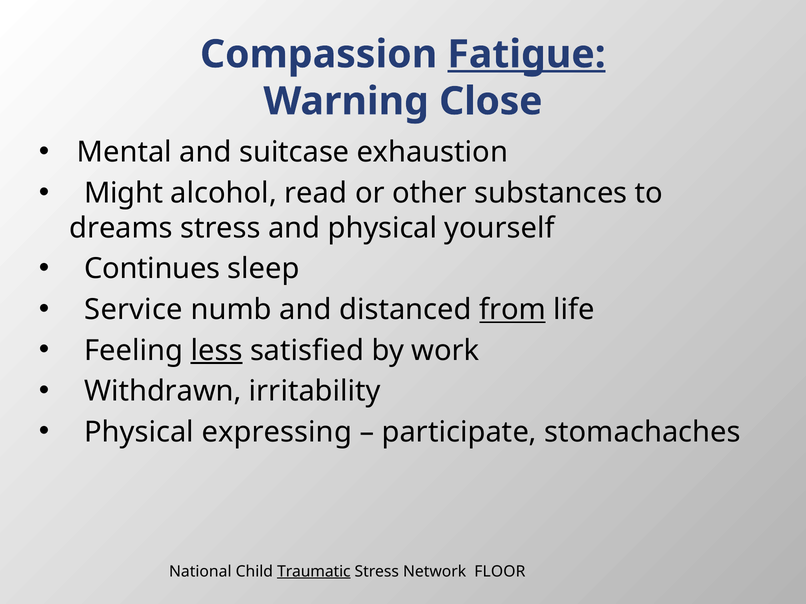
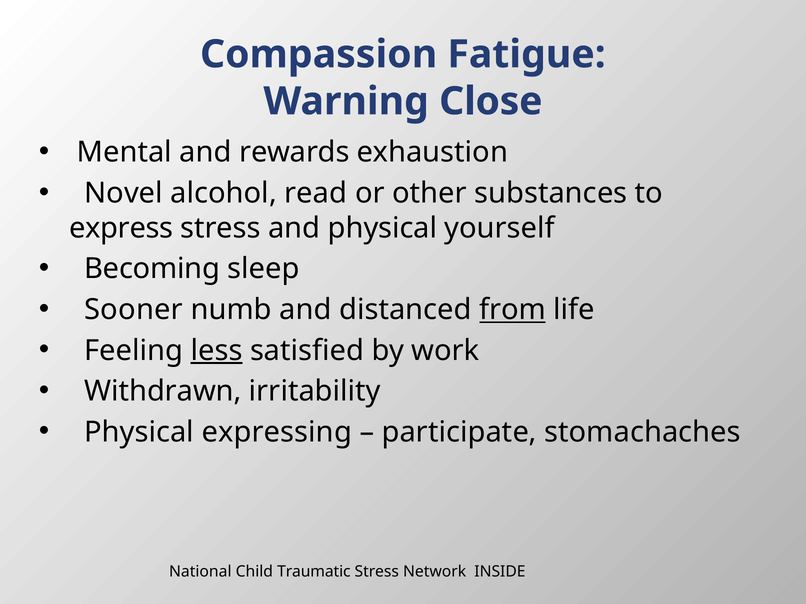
Fatigue underline: present -> none (527, 54)
suitcase: suitcase -> rewards (294, 152)
Might: Might -> Novel (124, 193)
dreams: dreams -> express (121, 228)
Continues: Continues -> Becoming (152, 269)
Service: Service -> Sooner (134, 310)
Traumatic underline: present -> none (314, 572)
FLOOR: FLOOR -> INSIDE (500, 572)
